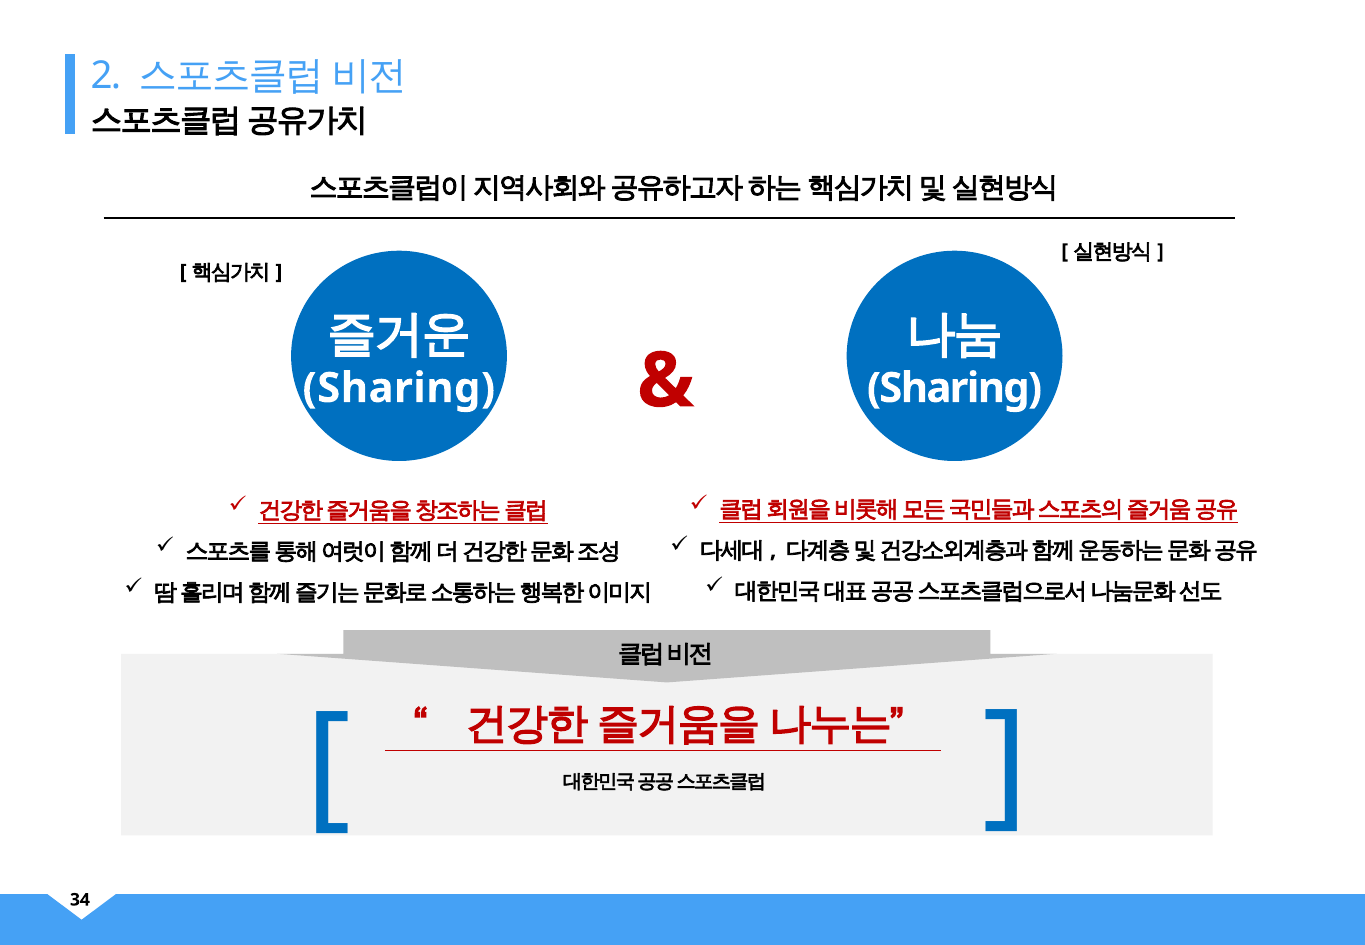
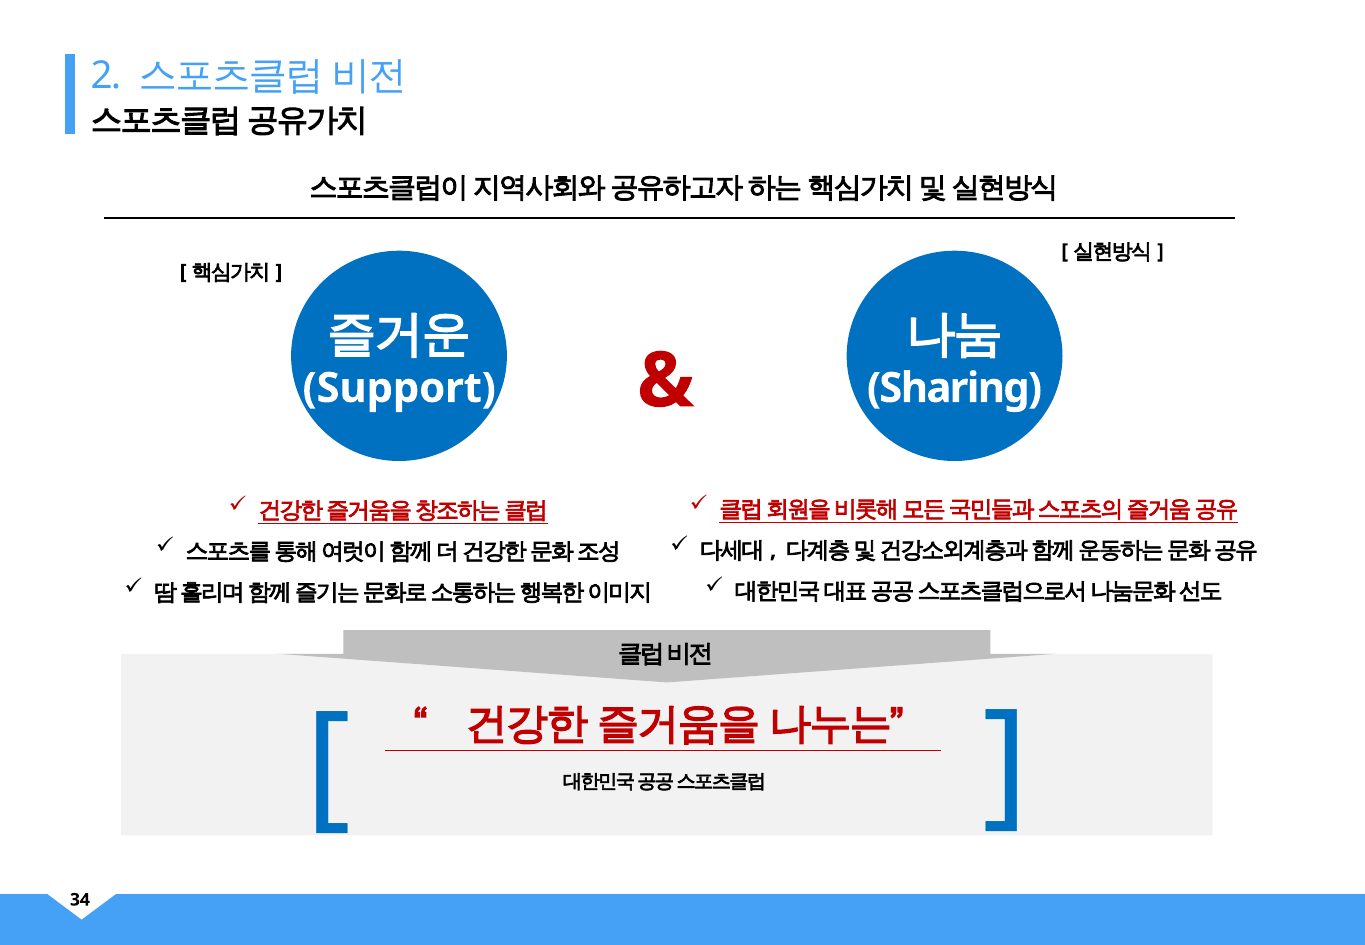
Sharing: Sharing -> Support (399, 388)
